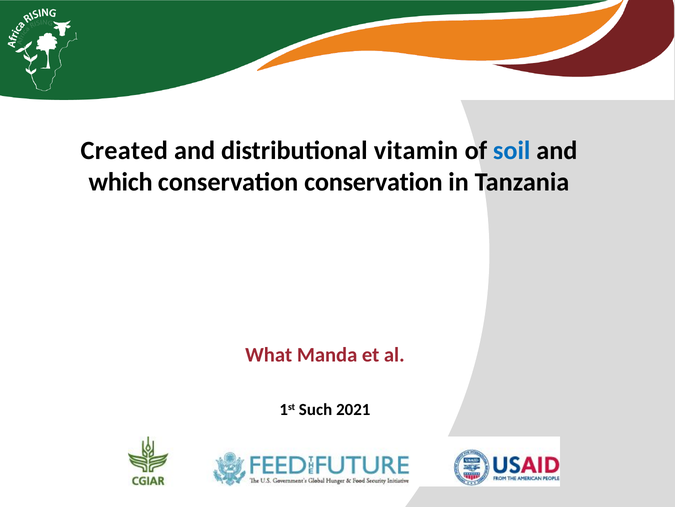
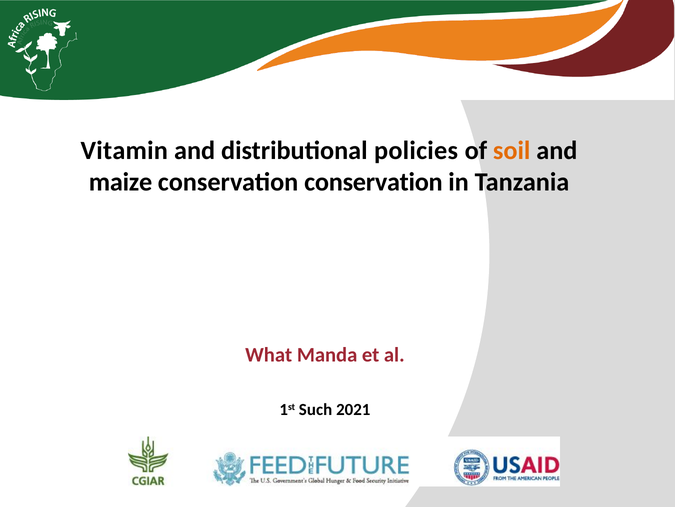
Created: Created -> Vitamin (124, 150)
vitamin: vitamin -> policies (416, 150)
soil colour: blue -> orange (512, 150)
which: which -> maize (121, 182)
